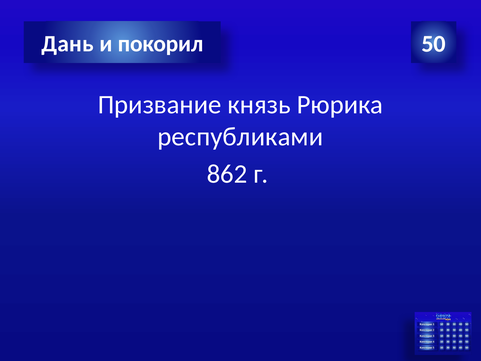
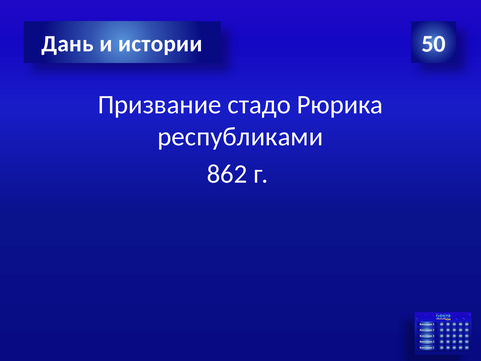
покорил: покорил -> истории (160, 44)
князь: князь -> стадо (259, 104)
